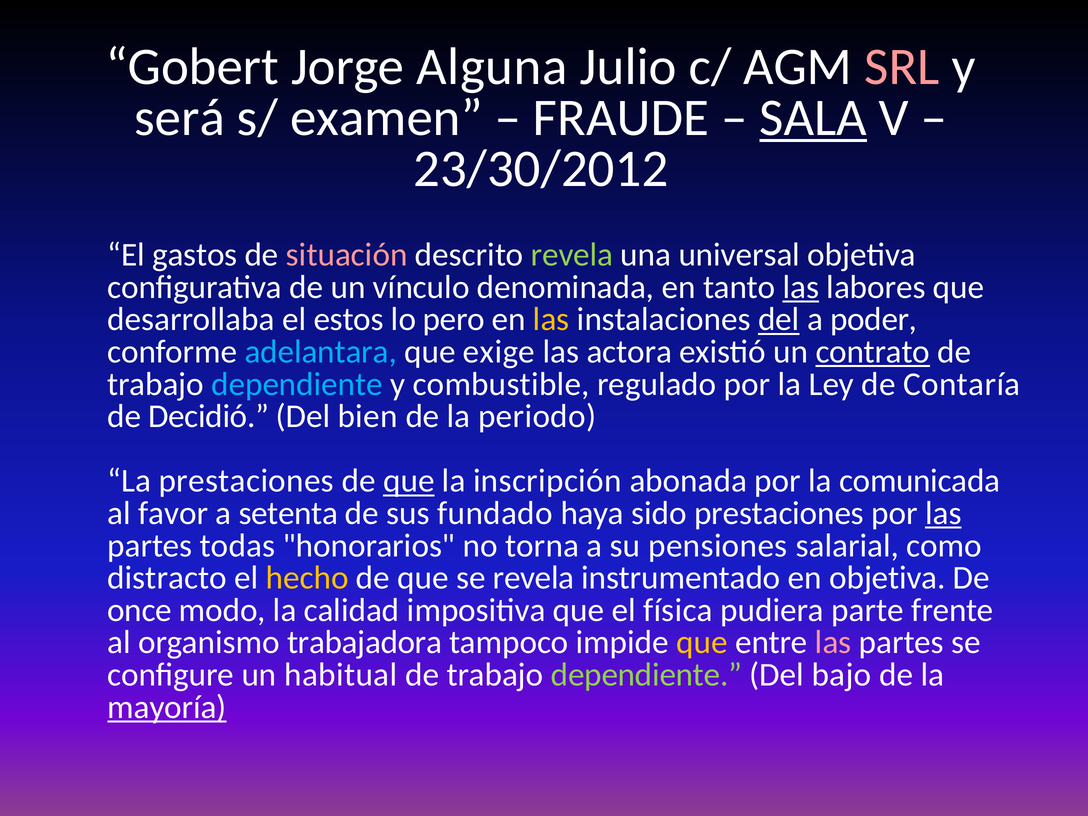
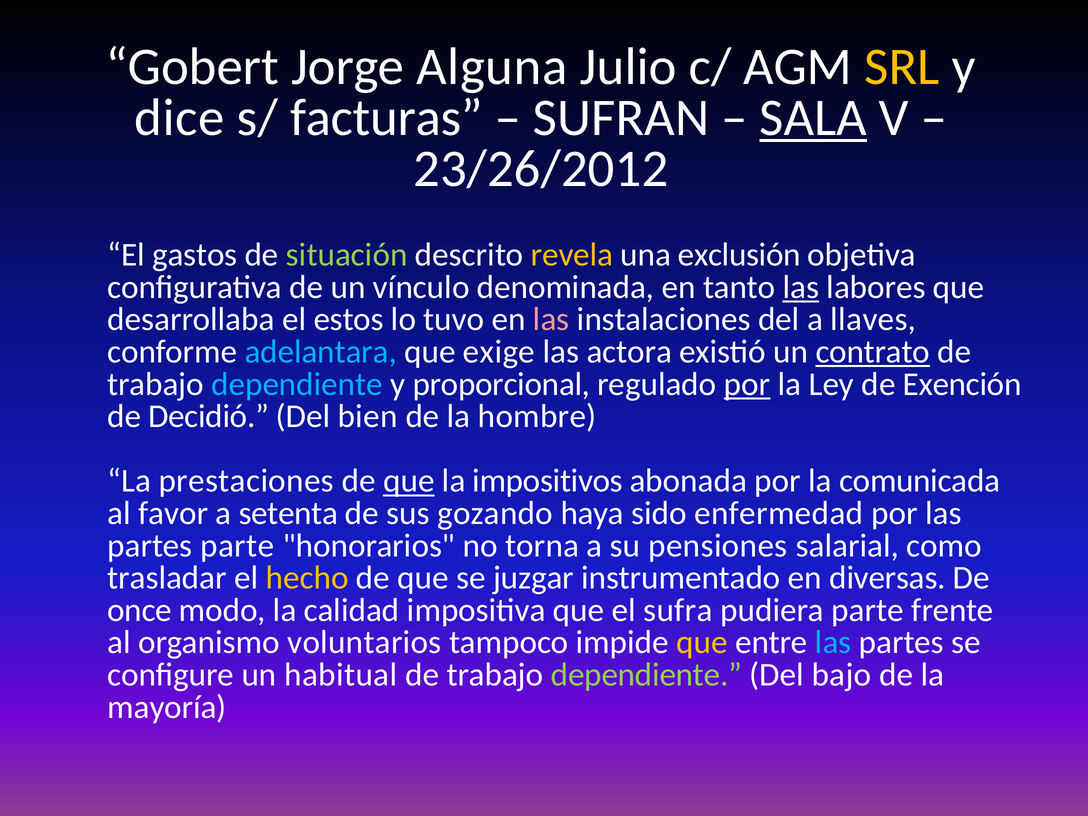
SRL colour: pink -> yellow (902, 67)
será: será -> dice (179, 118)
examen: examen -> facturas (387, 118)
FRAUDE: FRAUDE -> SUFRAN (621, 118)
23/30/2012: 23/30/2012 -> 23/26/2012 (541, 169)
situación colour: pink -> light green (347, 255)
revela colour: light green -> yellow (572, 255)
universal: universal -> exclusión (739, 255)
pero: pero -> tuvo (454, 320)
las colour: yellow -> pink (551, 320)
del underline: present -> none (779, 320)
poder: poder -> llaves (873, 320)
combustible: combustible -> proporcional (501, 384)
por underline: none -> present (747, 384)
Contaría: Contaría -> Exención (962, 384)
periodo: periodo -> hombre (537, 416)
inscripción: inscripción -> impositivos (548, 481)
fundado: fundado -> gozando (495, 513)
sido prestaciones: prestaciones -> enfermedad (779, 513)
las underline: present -> none (943, 513)
partes todas: todas -> parte (237, 546)
distracto: distracto -> trasladar (167, 578)
se revela: revela -> juzgar (534, 578)
en objetiva: objetiva -> diversas (888, 578)
física: física -> sufra (678, 610)
trabajadora: trabajadora -> voluntarios (364, 642)
las colour: pink -> light blue (833, 642)
mayoría underline: present -> none (167, 707)
